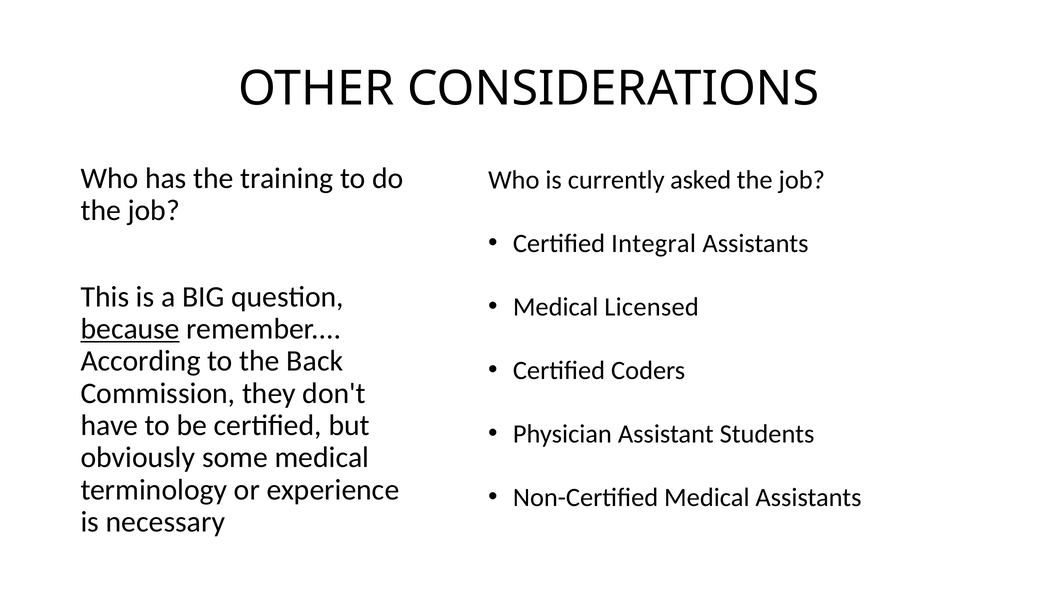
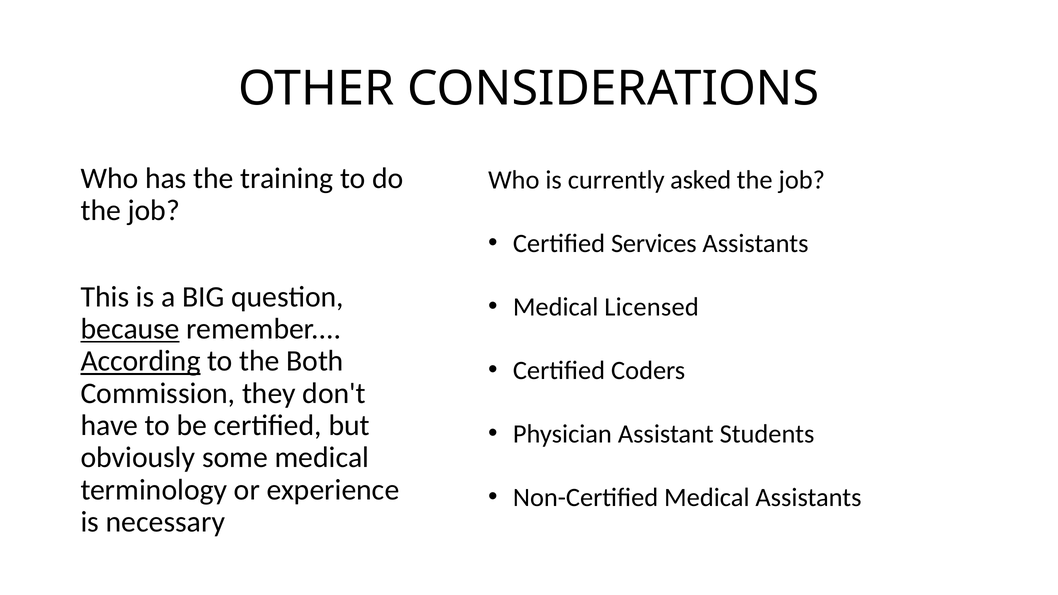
Integral: Integral -> Services (654, 243)
According underline: none -> present (141, 361)
Back: Back -> Both (315, 361)
